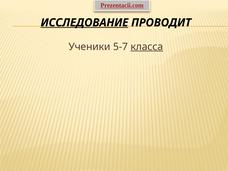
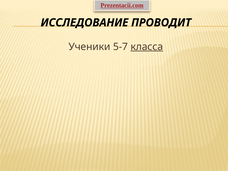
ИССЛЕДОВАНИЕ underline: present -> none (84, 23)
